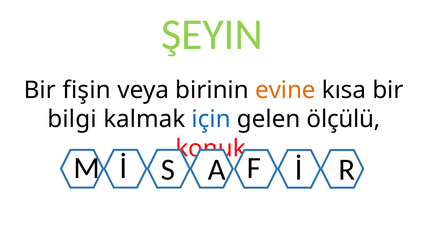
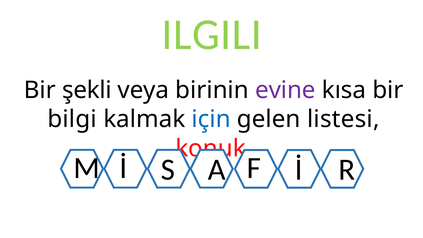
ŞEYIN: ŞEYIN -> ILGILI (212, 35)
fişin: fişin -> şekli (87, 90)
evine colour: orange -> purple (285, 90)
ölçülü: ölçülü -> listesi (343, 119)
